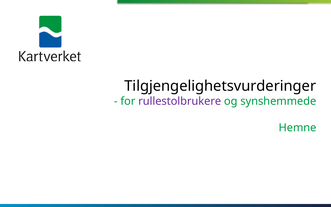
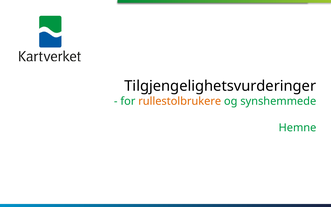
rullestolbrukere colour: purple -> orange (180, 101)
